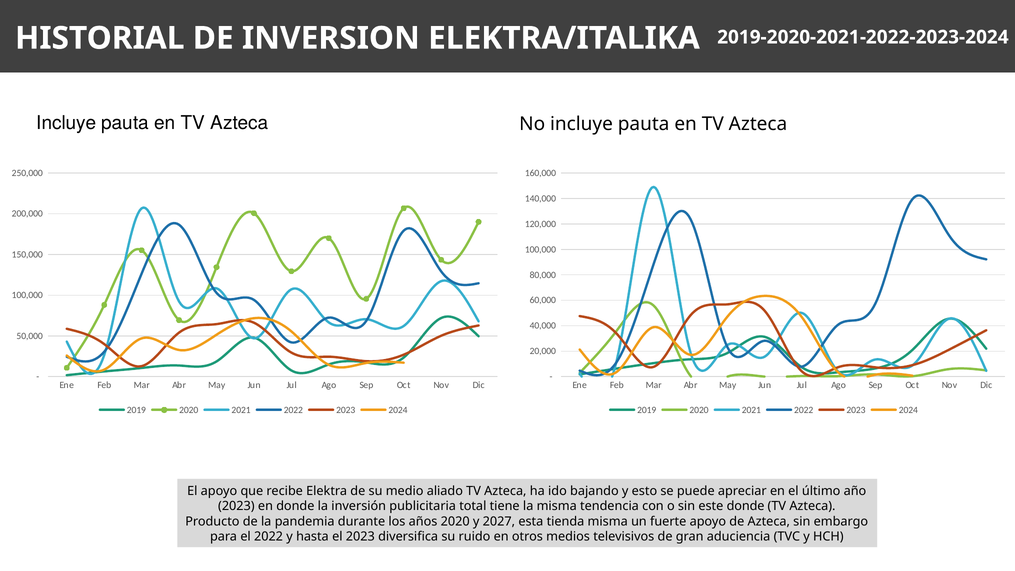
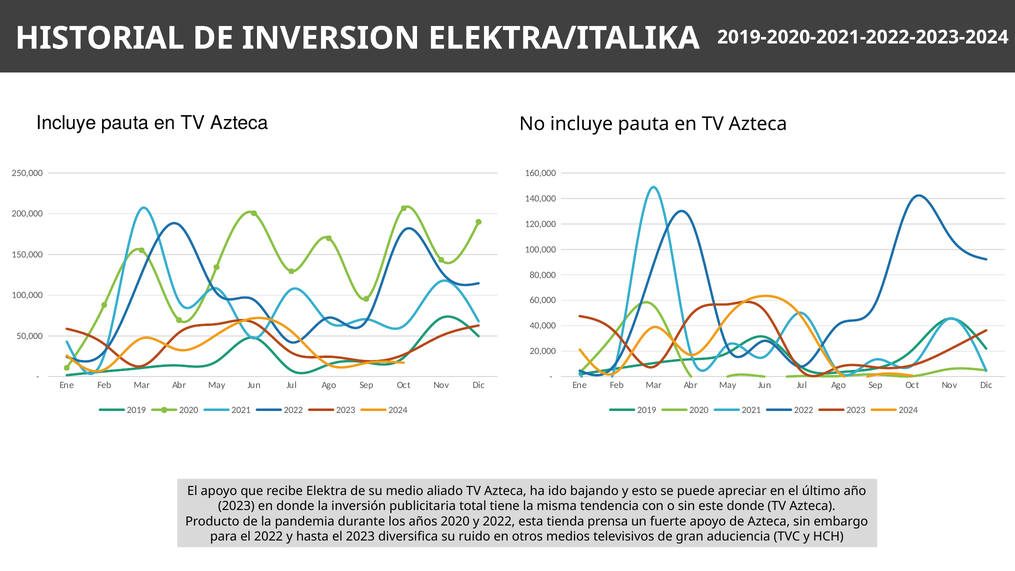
y 2027: 2027 -> 2022 (499, 521)
tienda misma: misma -> prensa (608, 521)
